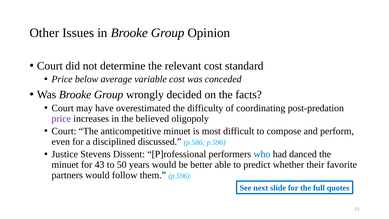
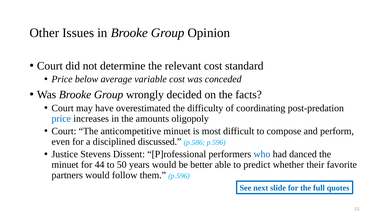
price colour: purple -> blue (61, 119)
believed: believed -> amounts (152, 119)
43: 43 -> 44 (100, 165)
